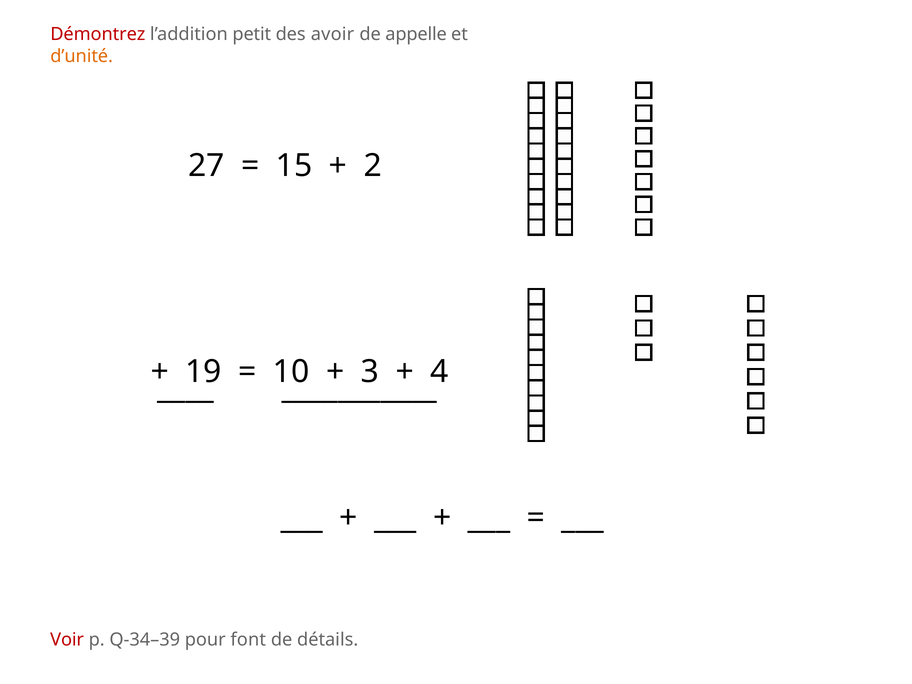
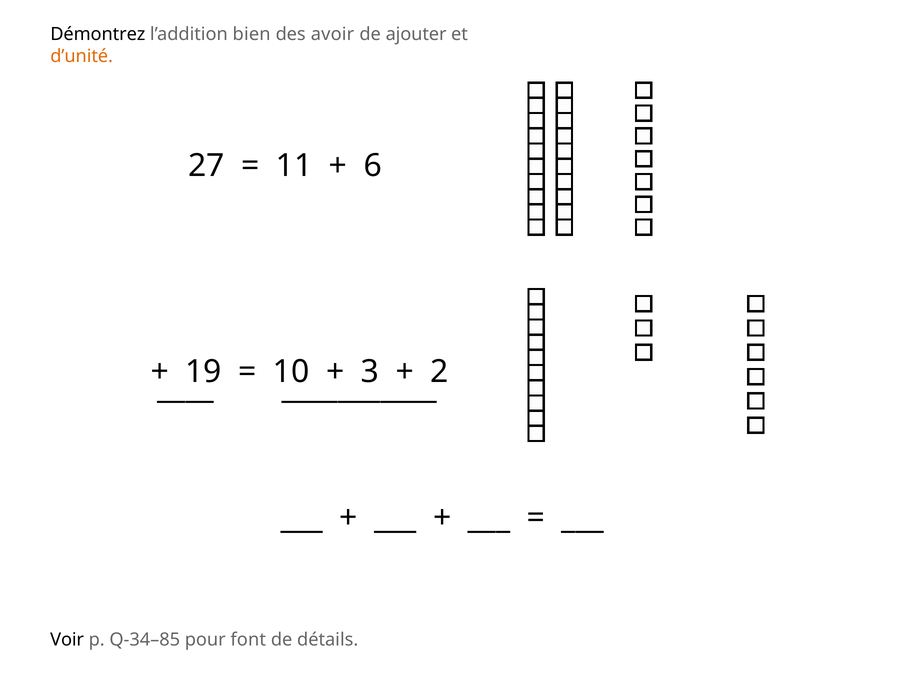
Démontrez colour: red -> black (98, 34)
petit: petit -> bien (252, 34)
appelle: appelle -> ajouter (416, 34)
15: 15 -> 11 (294, 166)
2: 2 -> 6 (373, 166)
4: 4 -> 2 (439, 372)
Voir colour: red -> black (67, 640)
Q-34–39: Q-34–39 -> Q-34–85 (145, 640)
